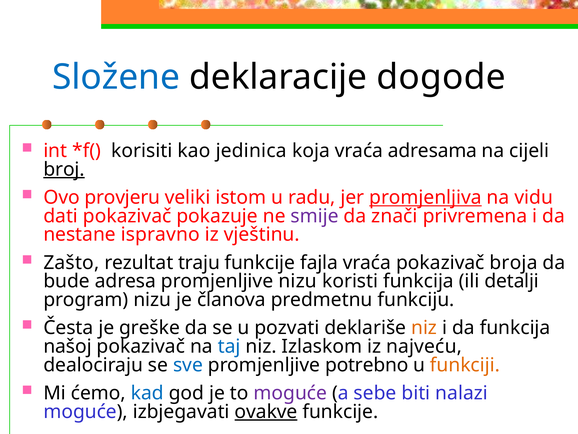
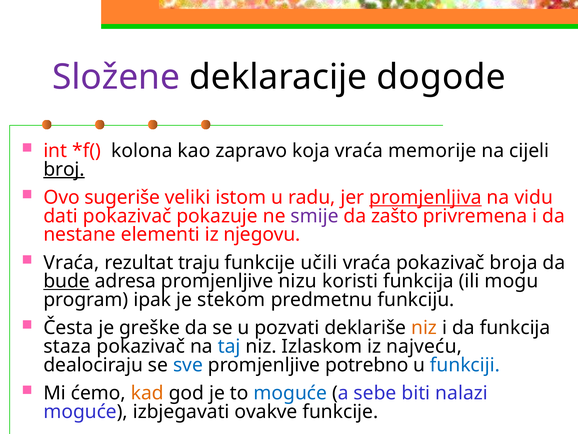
Složene colour: blue -> purple (116, 77)
korisiti: korisiti -> kolona (142, 151)
jedinica: jedinica -> zapravo (251, 151)
adresama: adresama -> memorije (432, 151)
provjeru: provjeru -> sugeriše (122, 197)
znači: znači -> zašto (395, 216)
ispravno: ispravno -> elementi (160, 234)
vještinu: vještinu -> njegovu (262, 234)
Zašto: Zašto -> Vraća (71, 262)
fajla: fajla -> učili (319, 262)
bude underline: none -> present (67, 281)
detalji: detalji -> mogu (512, 281)
program nizu: nizu -> ipak (152, 299)
članova: članova -> stekom (231, 299)
našoj: našoj -> staza (67, 346)
funkciji colour: orange -> blue (465, 365)
kad colour: blue -> orange (147, 393)
moguće colour: purple -> blue (290, 393)
ovakve underline: present -> none (266, 411)
